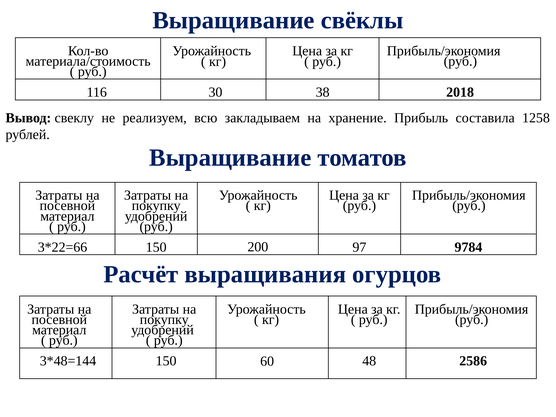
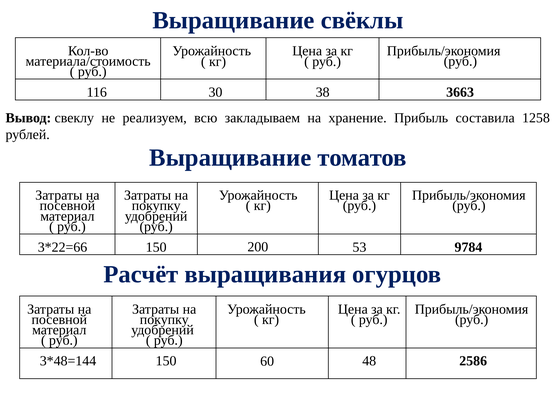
2018: 2018 -> 3663 (460, 92)
97: 97 -> 53 (359, 247)
